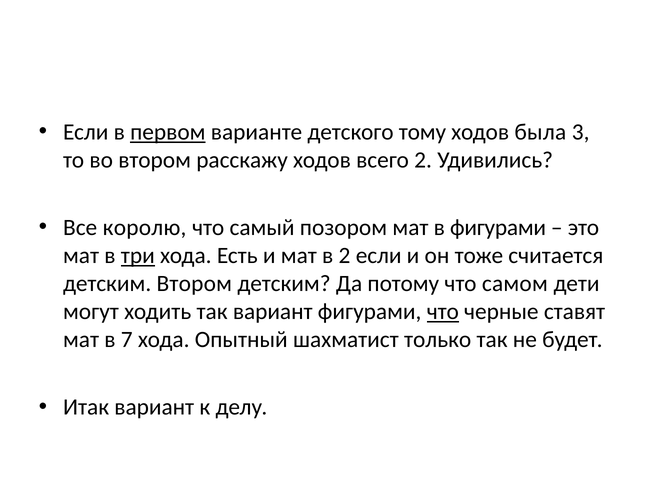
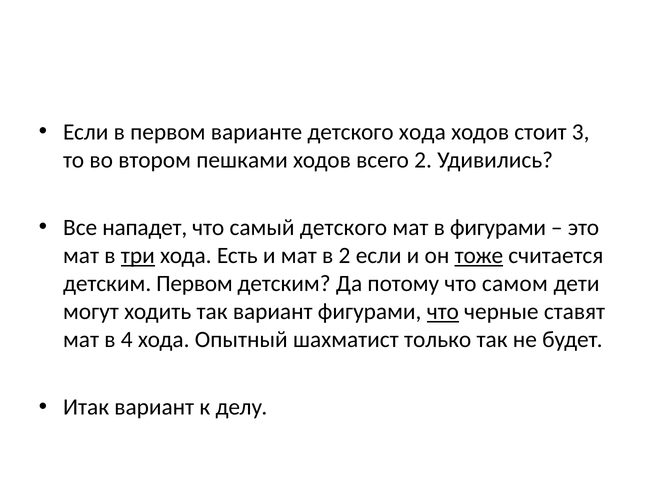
первом underline: present -> none (168, 132)
детского тому: тому -> хода (422, 132)
была: была -> стоит (541, 132)
расскажу: расскажу -> пешками (242, 160)
королю: королю -> нападет (145, 228)
самый позором: позором -> детского (343, 228)
тоже underline: none -> present (479, 256)
детским Втором: Втором -> Первом (194, 284)
7: 7 -> 4 (127, 340)
